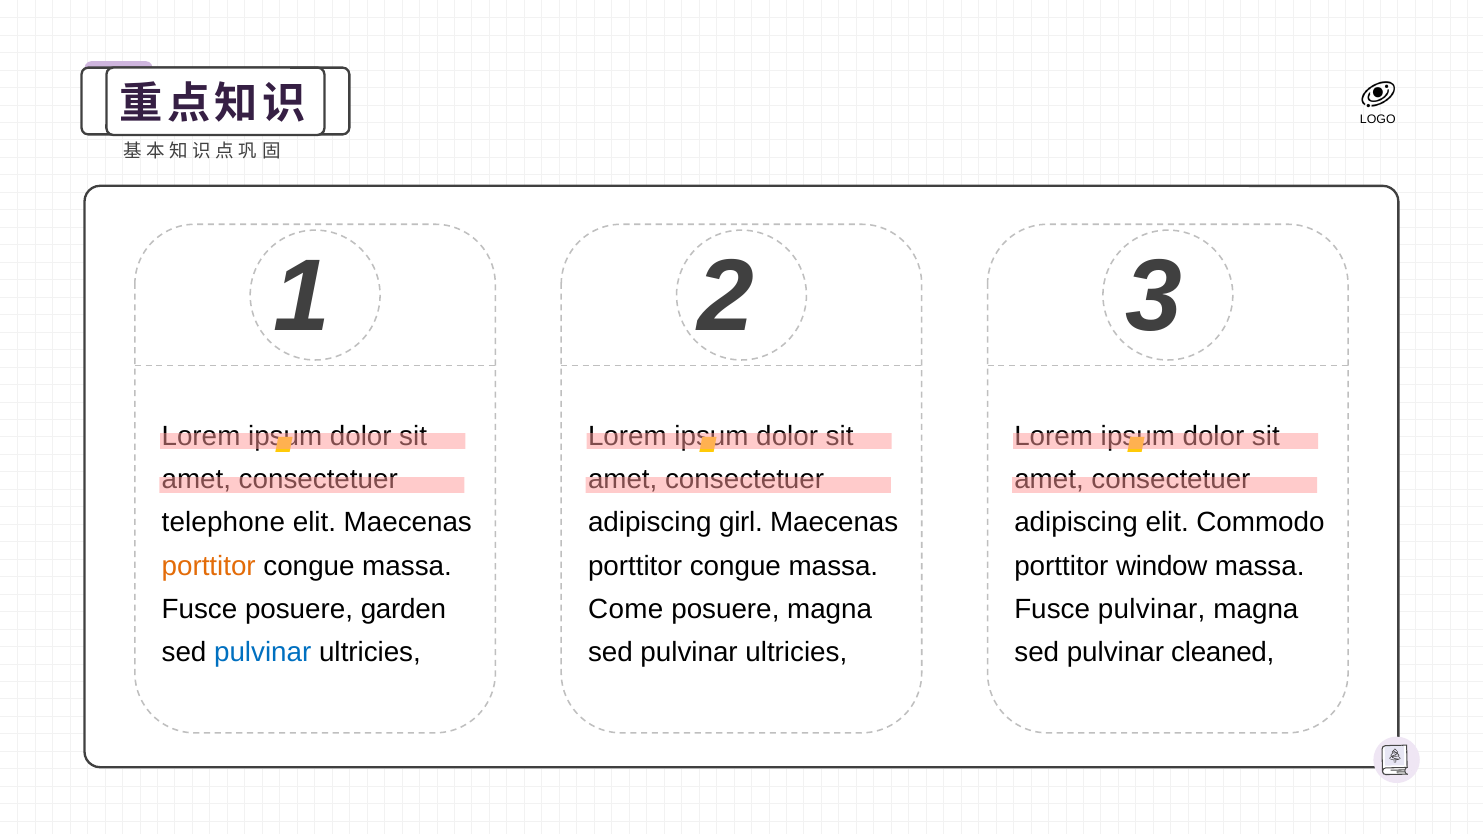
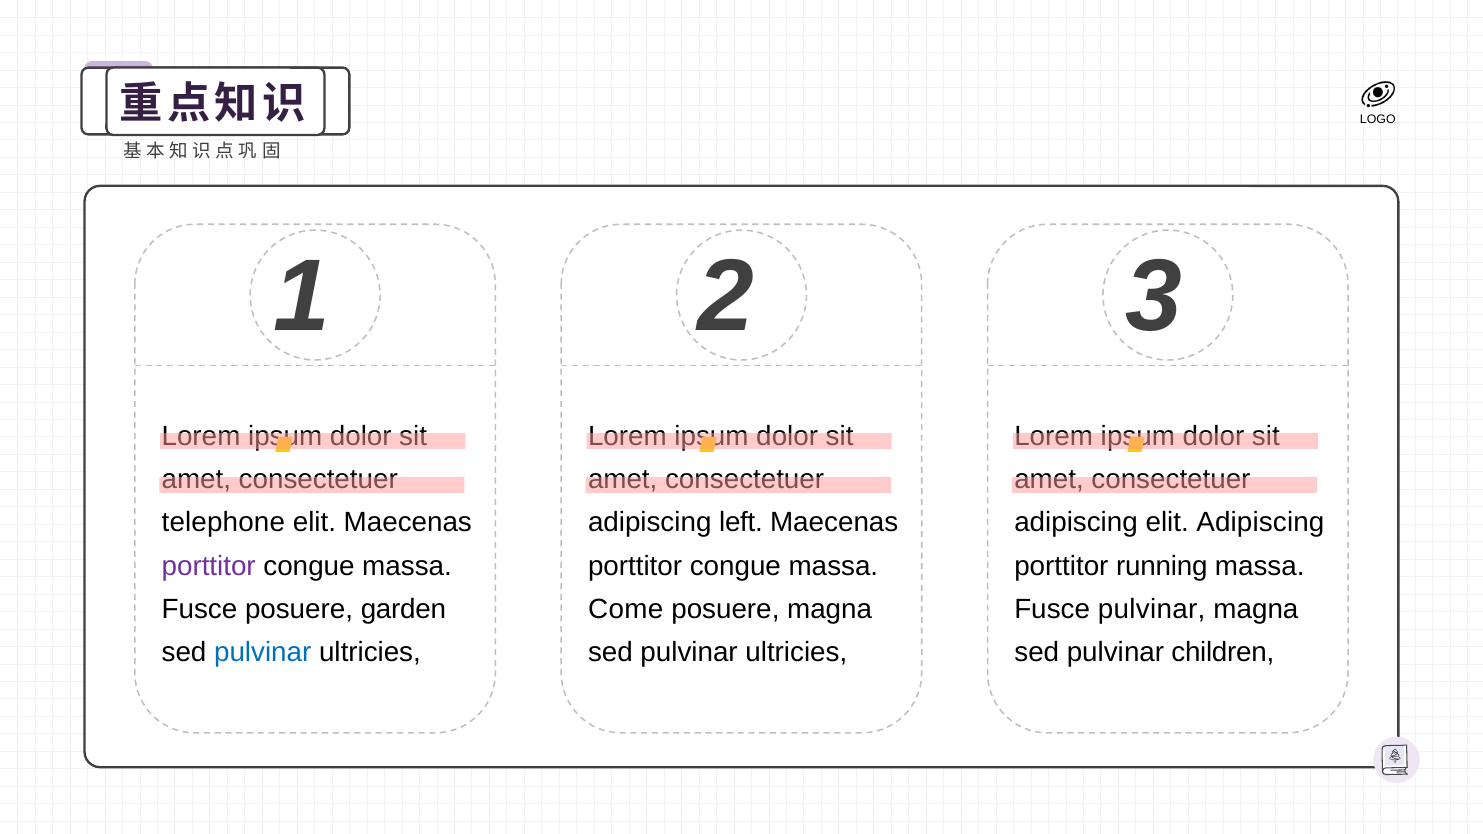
girl: girl -> left (741, 523)
elit Commodo: Commodo -> Adipiscing (1260, 523)
porttitor colour: orange -> purple (209, 566)
window: window -> running (1162, 566)
cleaned: cleaned -> children (1223, 653)
